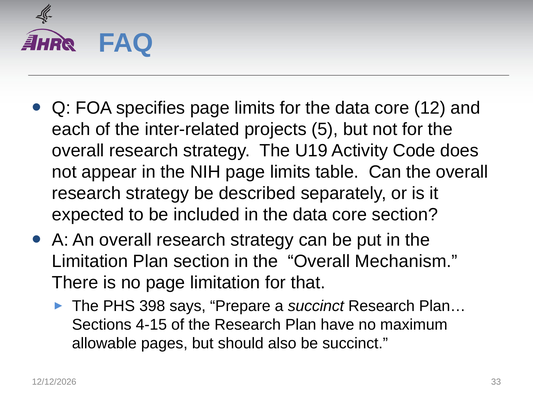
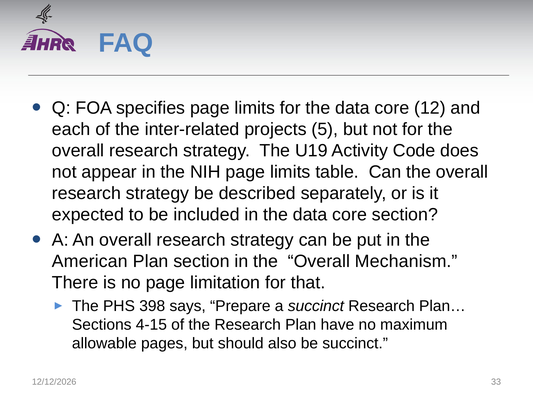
Limitation: Limitation -> American (90, 261)
